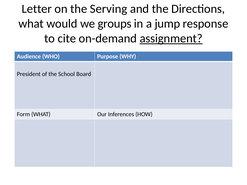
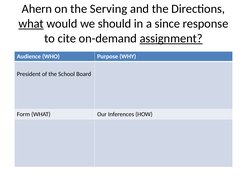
Letter: Letter -> Ahern (37, 9)
what underline: none -> present (31, 24)
groups: groups -> should (115, 24)
jump: jump -> since (167, 24)
